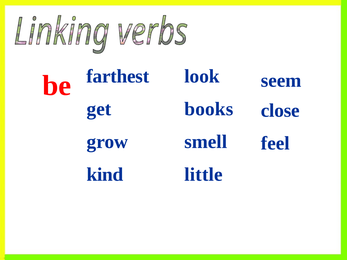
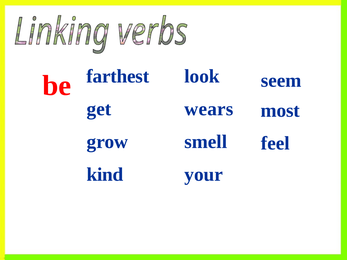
books: books -> wears (209, 109)
close: close -> most (280, 111)
little: little -> your (204, 175)
